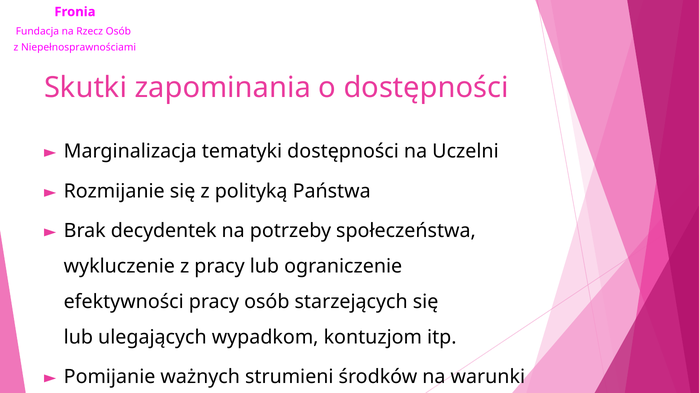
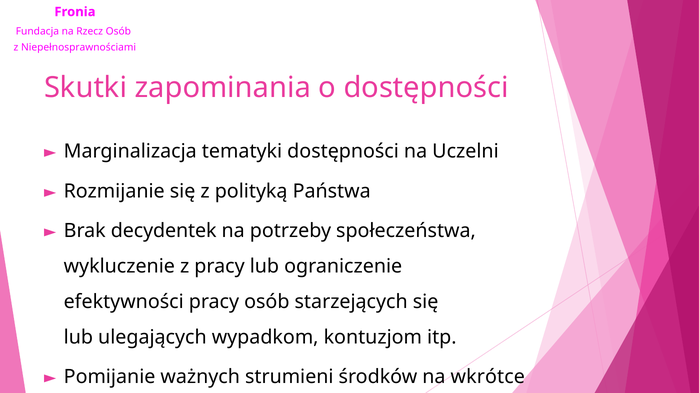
warunki: warunki -> wkrótce (488, 377)
